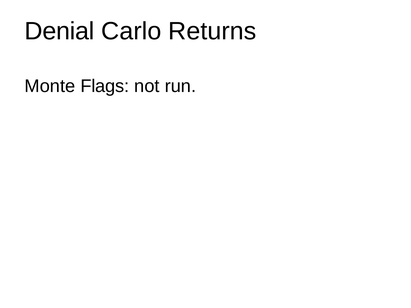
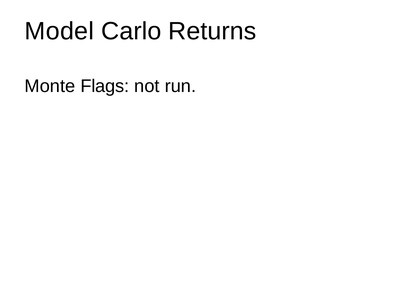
Denial: Denial -> Model (59, 31)
